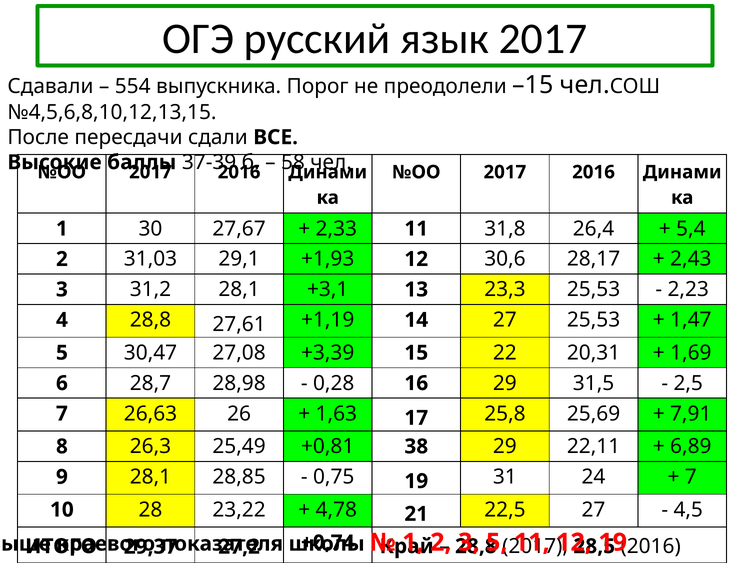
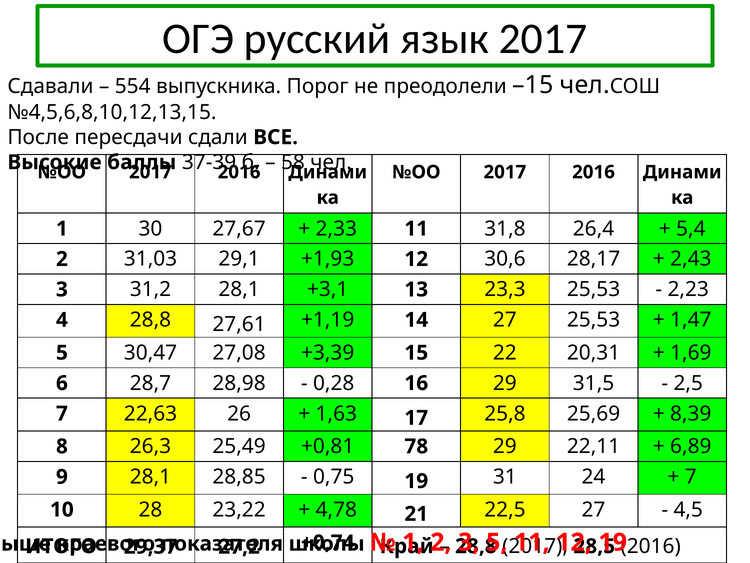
26,63: 26,63 -> 22,63 (151, 413)
7,91: 7,91 -> 8,39 (691, 413)
38: 38 -> 78 (416, 446)
